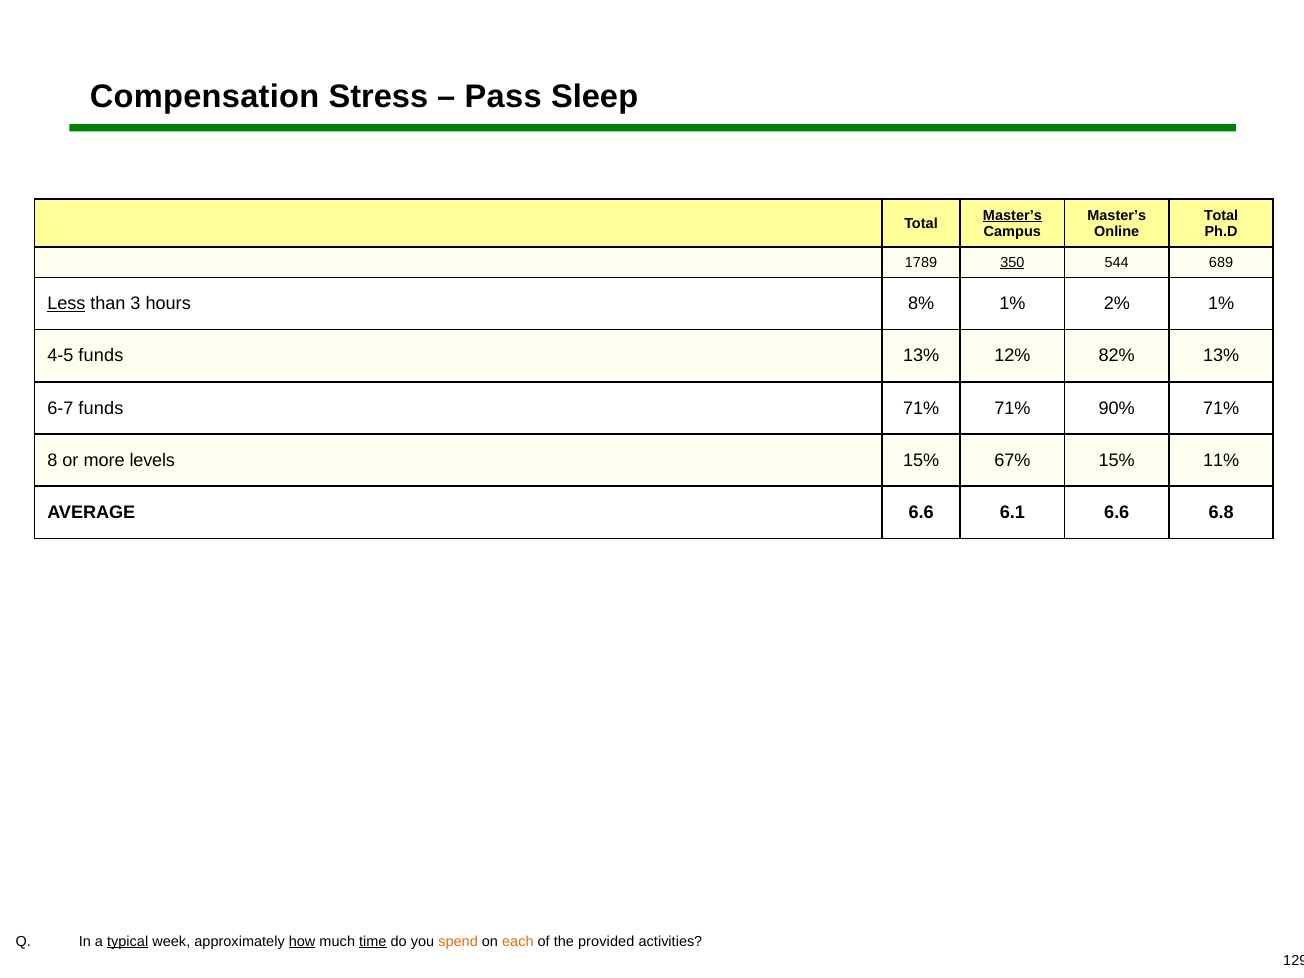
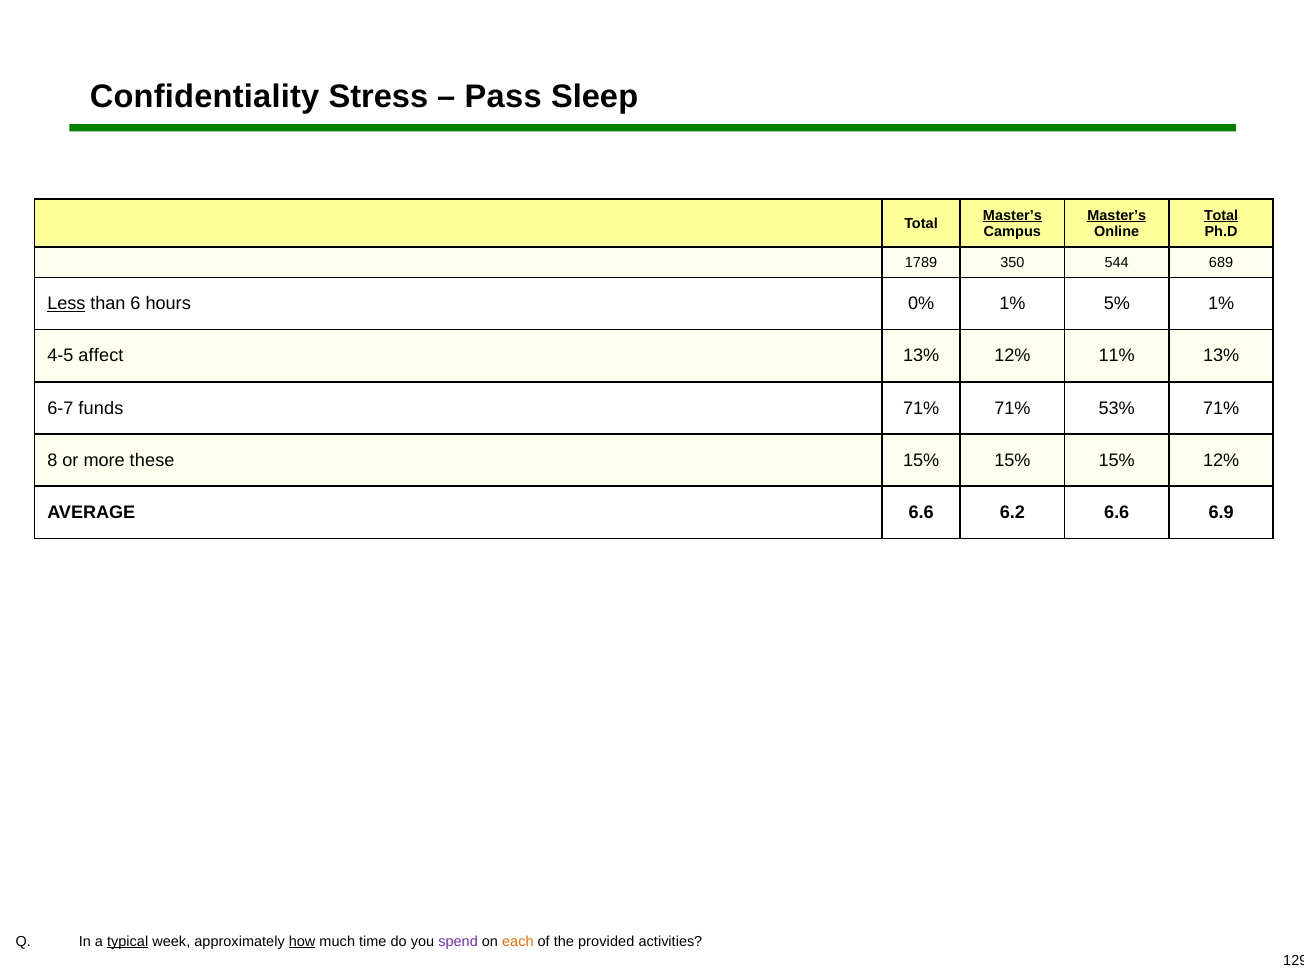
Compensation: Compensation -> Confidentiality (205, 97)
Master’s underline: none -> present (1117, 215)
Total underline: none -> present (1221, 215)
350 underline: present -> none (1012, 263)
3: 3 -> 6 (136, 304)
8%: 8% -> 0% (921, 304)
2%: 2% -> 5% (1117, 304)
4-5 funds: funds -> affect (101, 356)
82%: 82% -> 11% (1117, 356)
90%: 90% -> 53% (1117, 408)
levels: levels -> these (152, 460)
67%: 67% -> 15% (1012, 460)
15% 11%: 11% -> 12% (1221, 460)
6.1: 6.1 -> 6.2 (1012, 512)
6.8: 6.8 -> 6.9 (1221, 512)
time underline: present -> none (373, 942)
spend colour: orange -> purple (458, 942)
